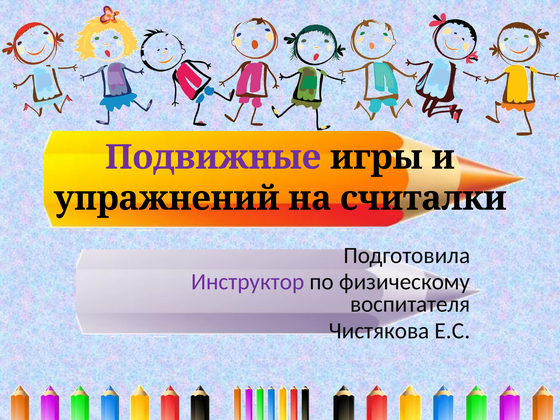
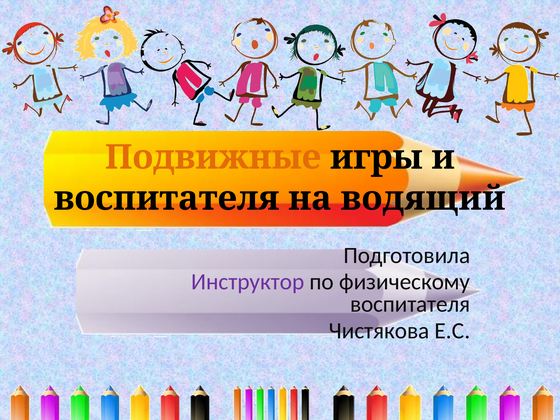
Подвижные colour: purple -> orange (213, 157)
упражнений: упражнений -> воспитателя (167, 198)
считалки: считалки -> водящий (423, 198)
